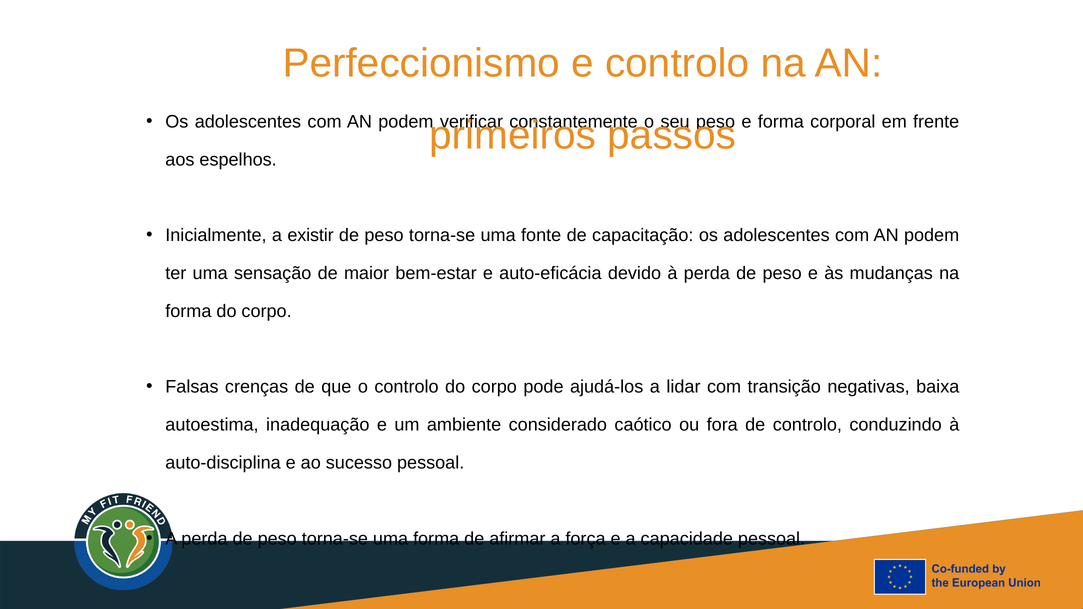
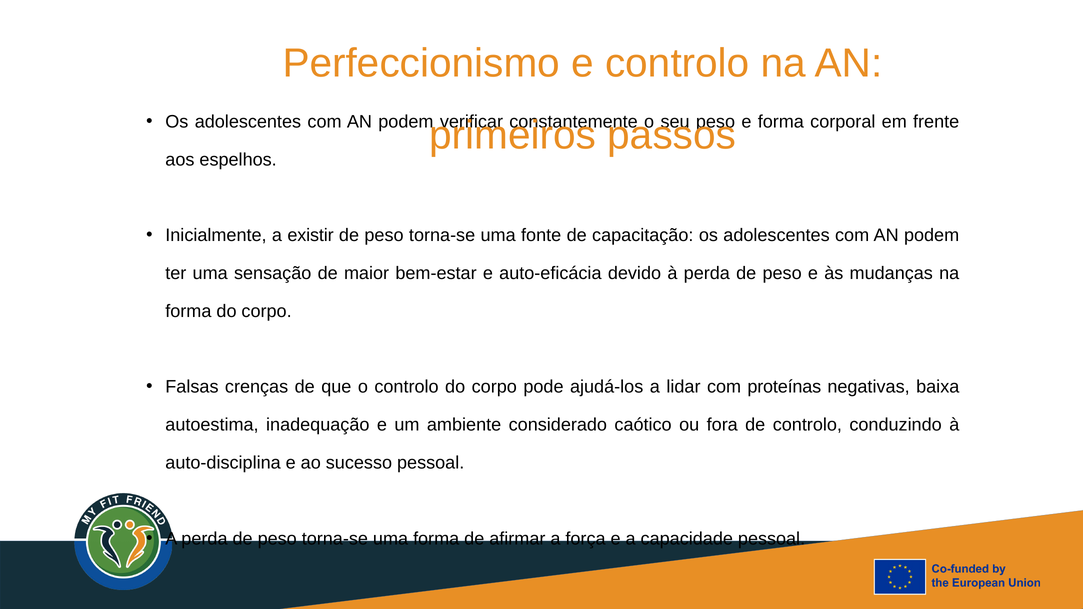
transição: transição -> proteínas (784, 387)
